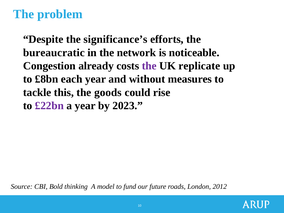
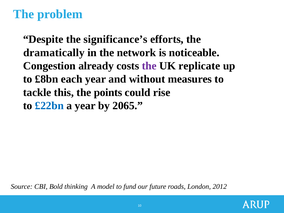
bureaucratic: bureaucratic -> dramatically (54, 53)
goods: goods -> points (108, 92)
£22bn colour: purple -> blue (49, 106)
2023: 2023 -> 2065 (128, 106)
